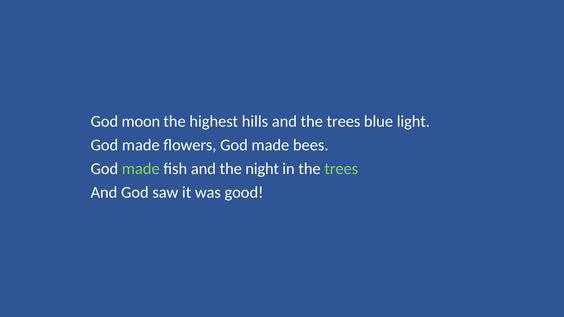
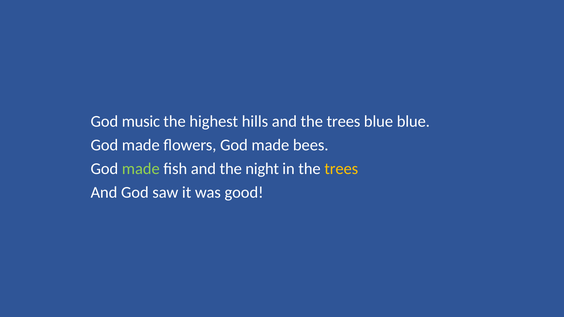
moon: moon -> music (141, 122)
blue light: light -> blue (413, 122)
trees colour: light green -> yellow (341, 169)
